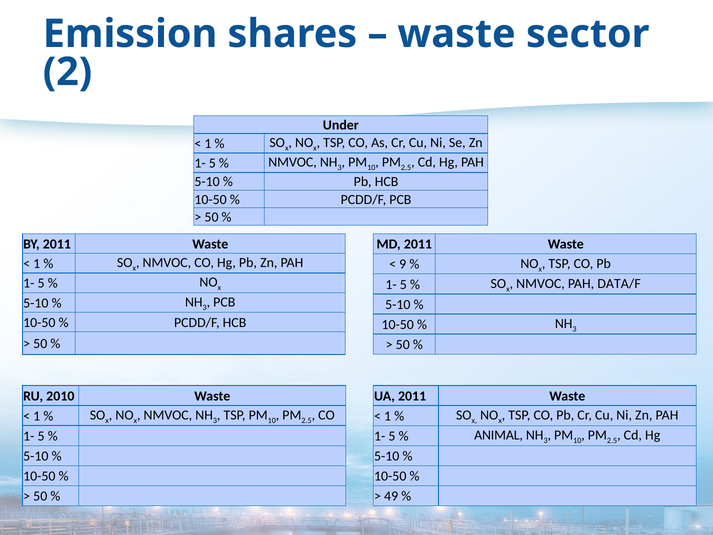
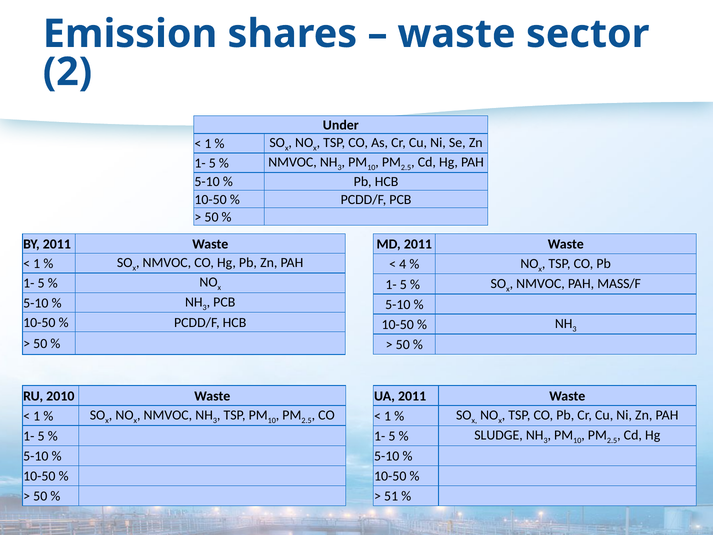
9: 9 -> 4 (403, 264)
DATA/F: DATA/F -> MASS/F (619, 283)
ANIMAL: ANIMAL -> SLUDGE (498, 435)
49: 49 -> 51 (391, 496)
